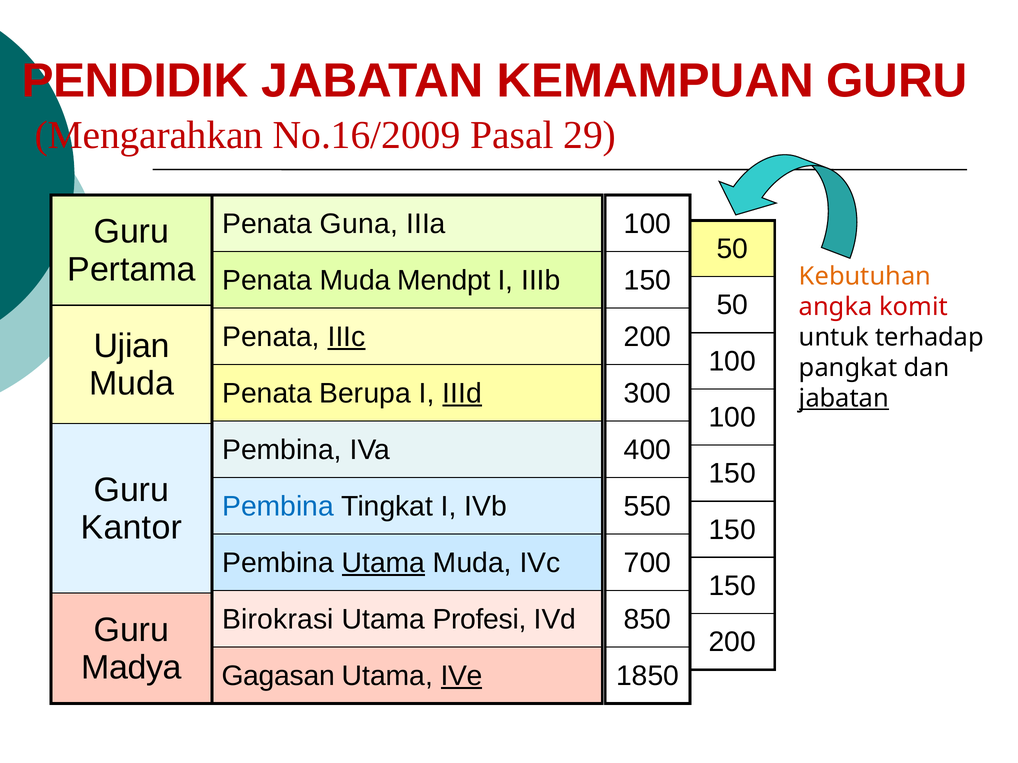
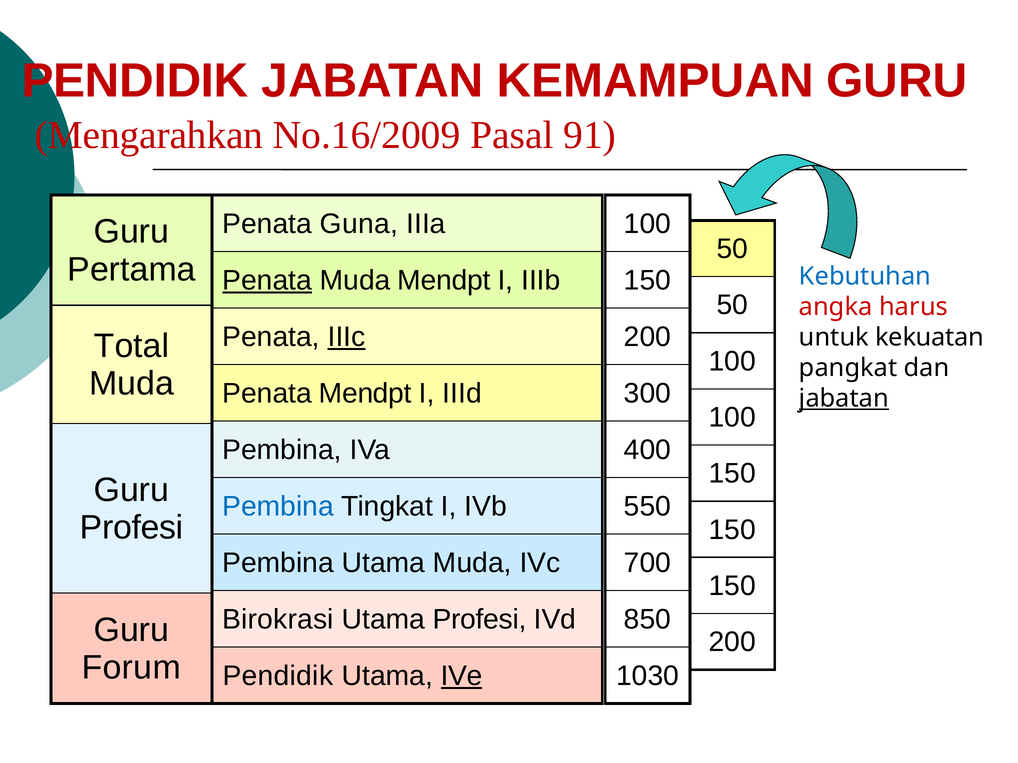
29: 29 -> 91 (590, 135)
Penata underline: none -> present (267, 280)
Kebutuhan colour: orange -> blue (865, 277)
komit: komit -> harus (914, 307)
terhadap: terhadap -> kekuatan (930, 338)
Ujian: Ujian -> Total (132, 346)
Penata Berupa: Berupa -> Mendpt (365, 394)
IIId underline: present -> none (462, 394)
Kantor: Kantor -> Profesi (132, 528)
Utama underline: present -> none (383, 563)
Madya: Madya -> Forum (131, 668)
Gagasan: Gagasan -> Pendidik (278, 676)
1850: 1850 -> 1030 (648, 676)
